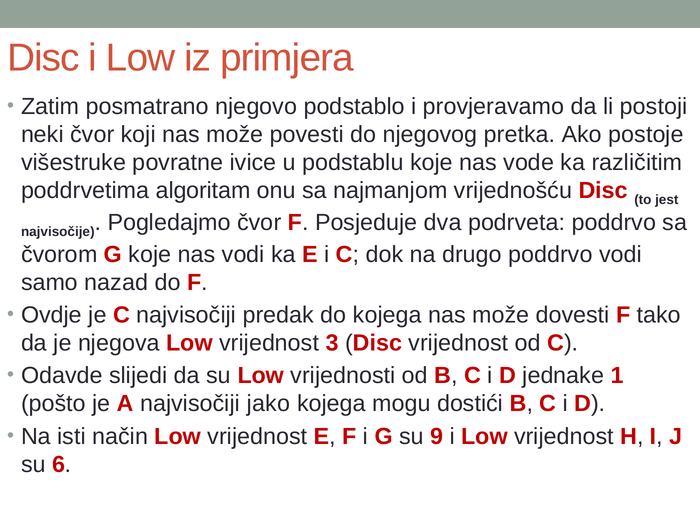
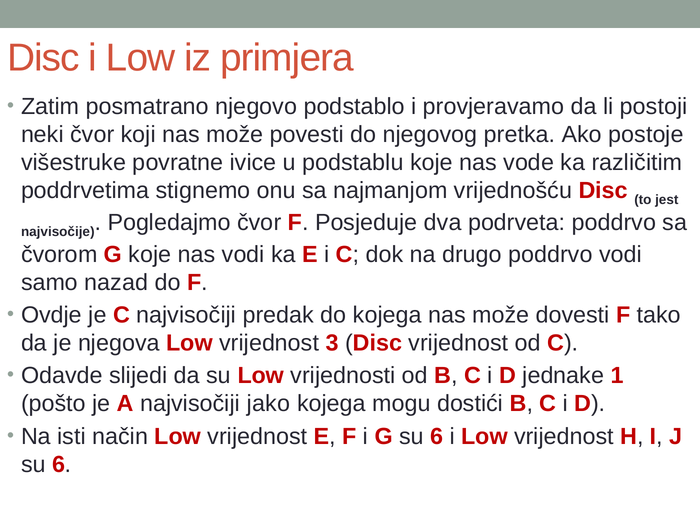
algoritam: algoritam -> stignemo (203, 191)
G su 9: 9 -> 6 (437, 436)
